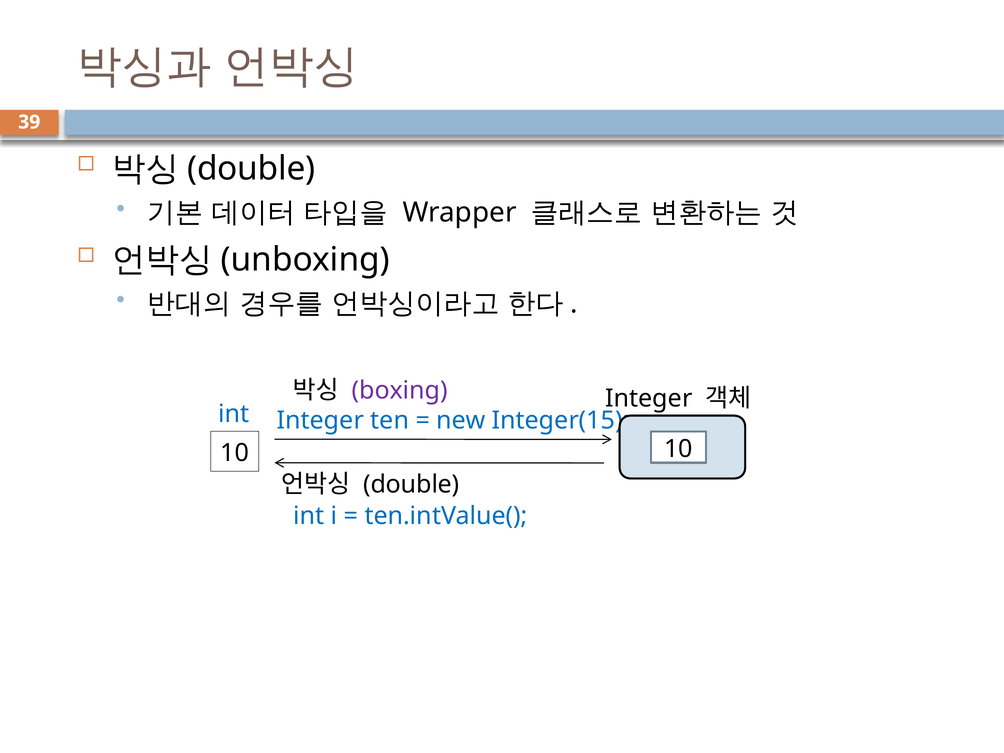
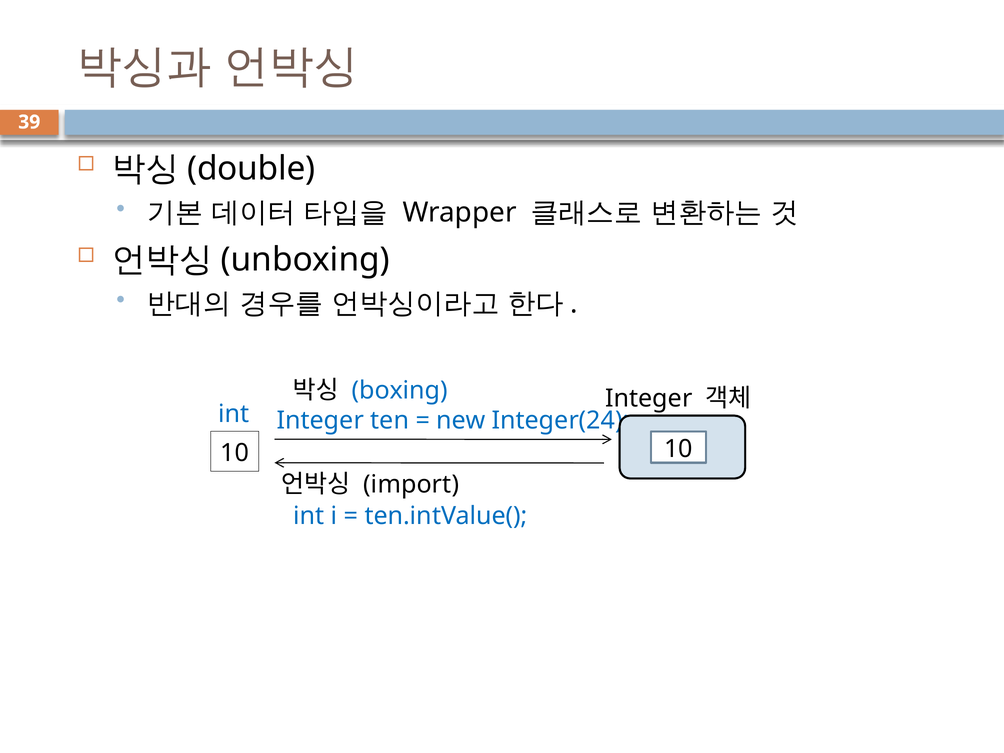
boxing colour: purple -> blue (400, 390)
Integer(15: Integer(15 -> Integer(24 (561, 420)
double: double -> import (411, 485)
